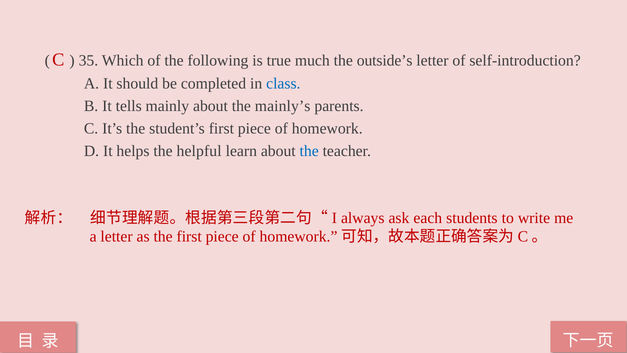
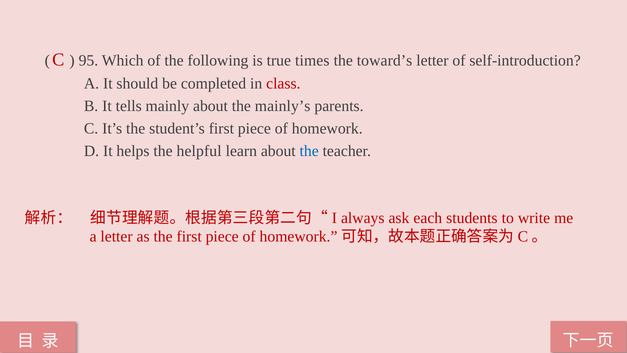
35: 35 -> 95 (88, 61)
much: much -> times (312, 61)
outside’s: outside’s -> toward’s (385, 61)
class colour: blue -> red (283, 83)
